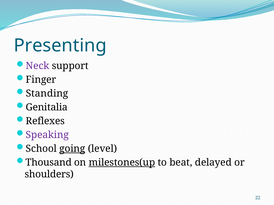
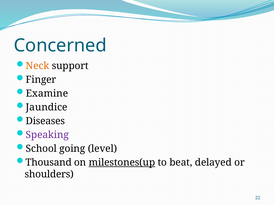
Presenting: Presenting -> Concerned (60, 46)
Neck colour: purple -> orange (38, 66)
Standing: Standing -> Examine (47, 94)
Genitalia: Genitalia -> Jaundice (47, 107)
Reflexes: Reflexes -> Diseases (45, 121)
going underline: present -> none (72, 149)
